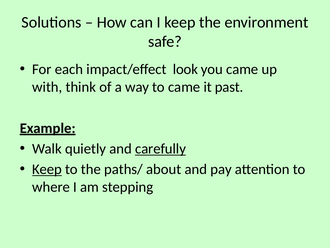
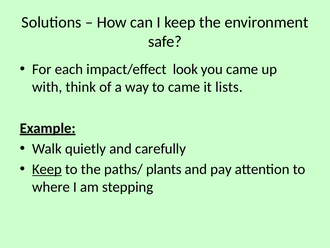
past: past -> lists (229, 87)
carefully underline: present -> none (160, 148)
about: about -> plants (164, 169)
